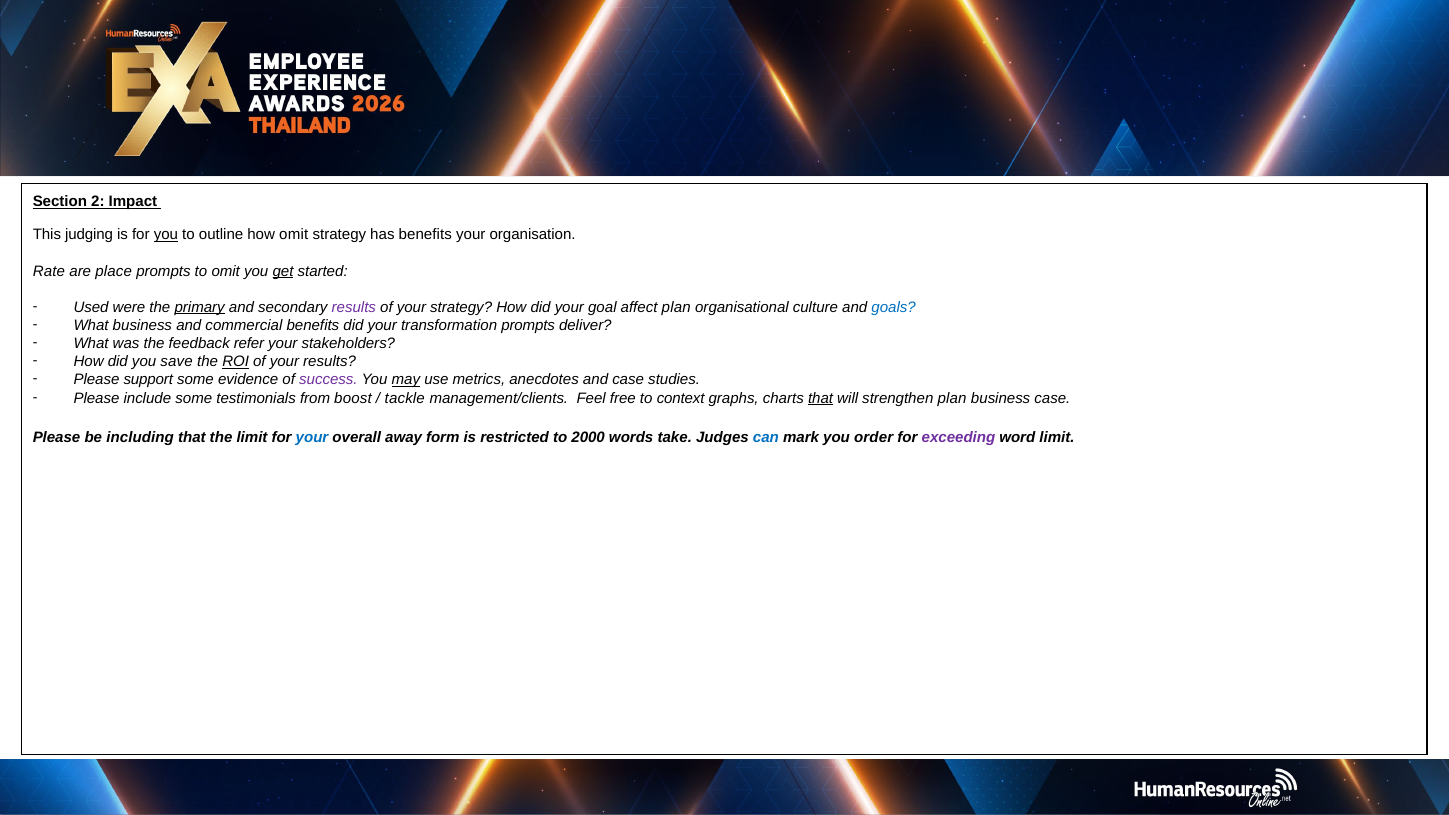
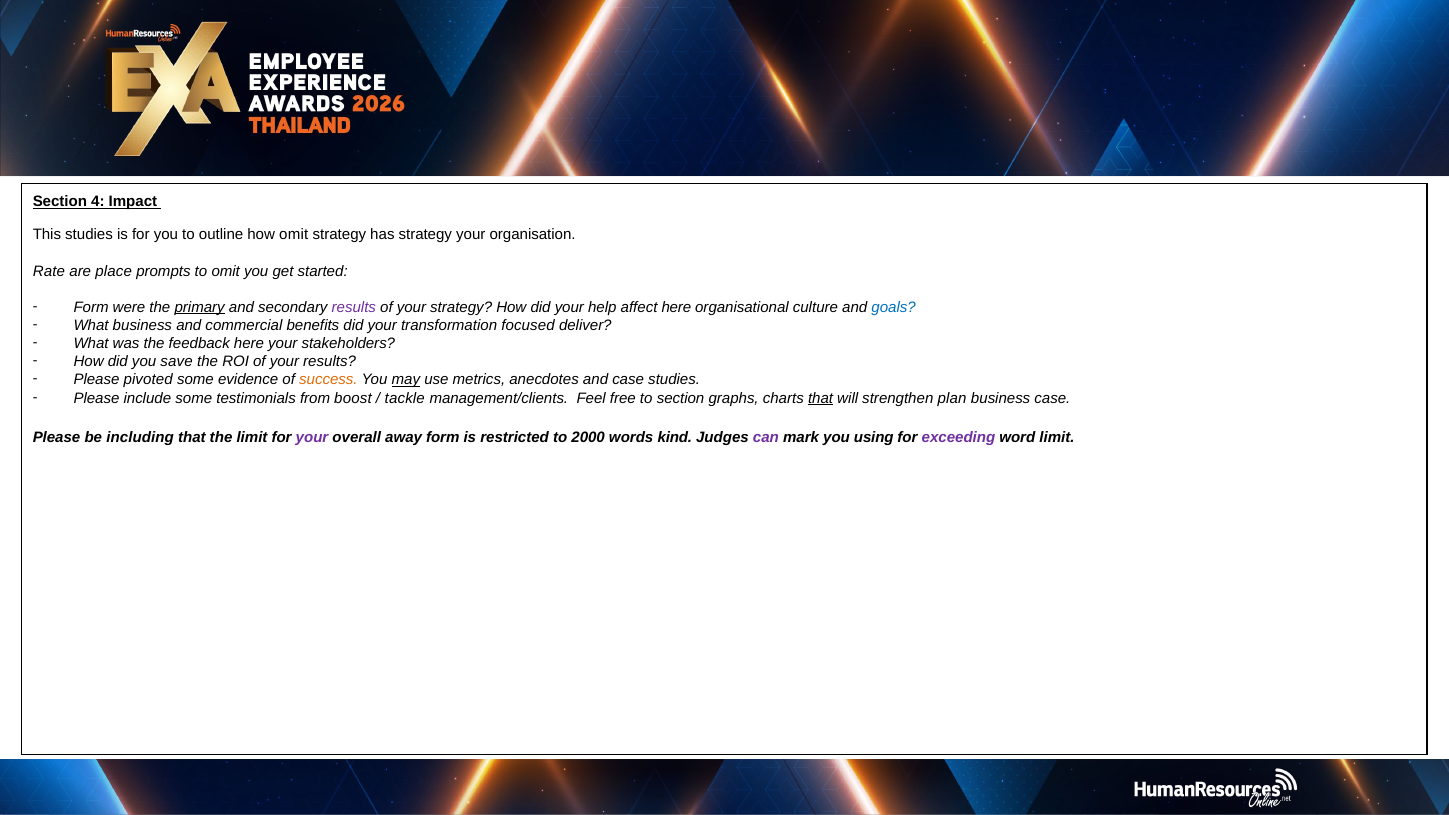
2: 2 -> 4 (98, 202)
This judging: judging -> studies (89, 235)
you underline: present -> none (166, 235)
has benefits: benefits -> strategy (425, 235)
get underline: present -> none (283, 271)
Used: Used -> Form (91, 307)
goal: goal -> help (602, 307)
affect plan: plan -> here (676, 307)
transformation prompts: prompts -> focused (528, 326)
feedback refer: refer -> here (249, 344)
ROI underline: present -> none (236, 362)
support: support -> pivoted (148, 380)
success colour: purple -> orange (328, 380)
to context: context -> section (681, 398)
your colour: blue -> purple (312, 437)
take: take -> kind (675, 437)
can colour: blue -> purple (766, 437)
order: order -> using (874, 437)
